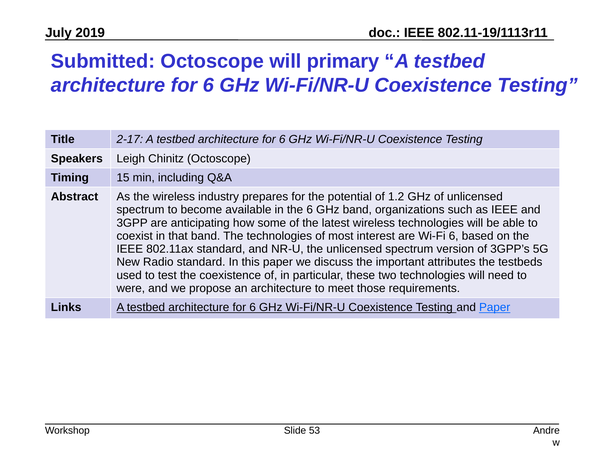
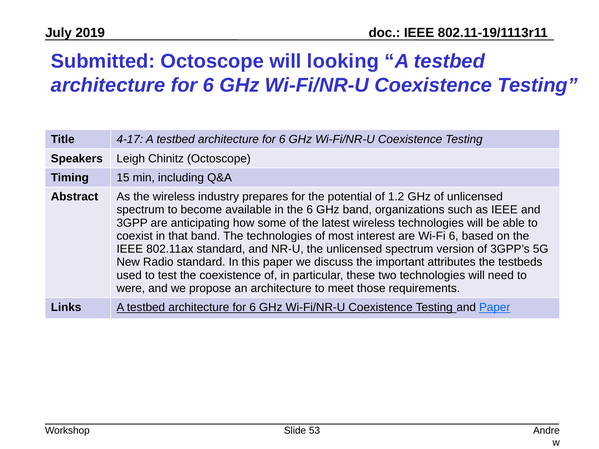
primary: primary -> looking (343, 61)
2-17: 2-17 -> 4-17 (130, 140)
